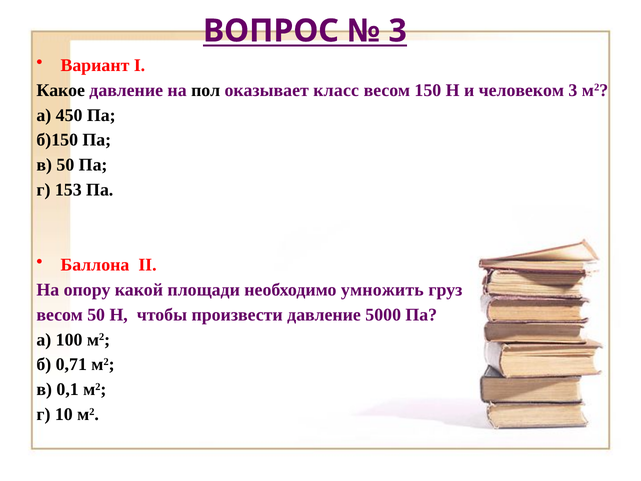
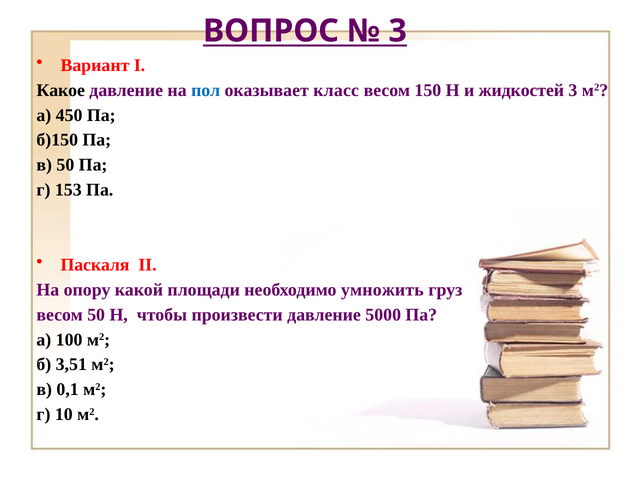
пол colour: black -> blue (206, 90)
человеком: человеком -> жидкостей (521, 90)
Баллона: Баллона -> Паскаля (95, 265)
0,71: 0,71 -> 3,51 (71, 364)
